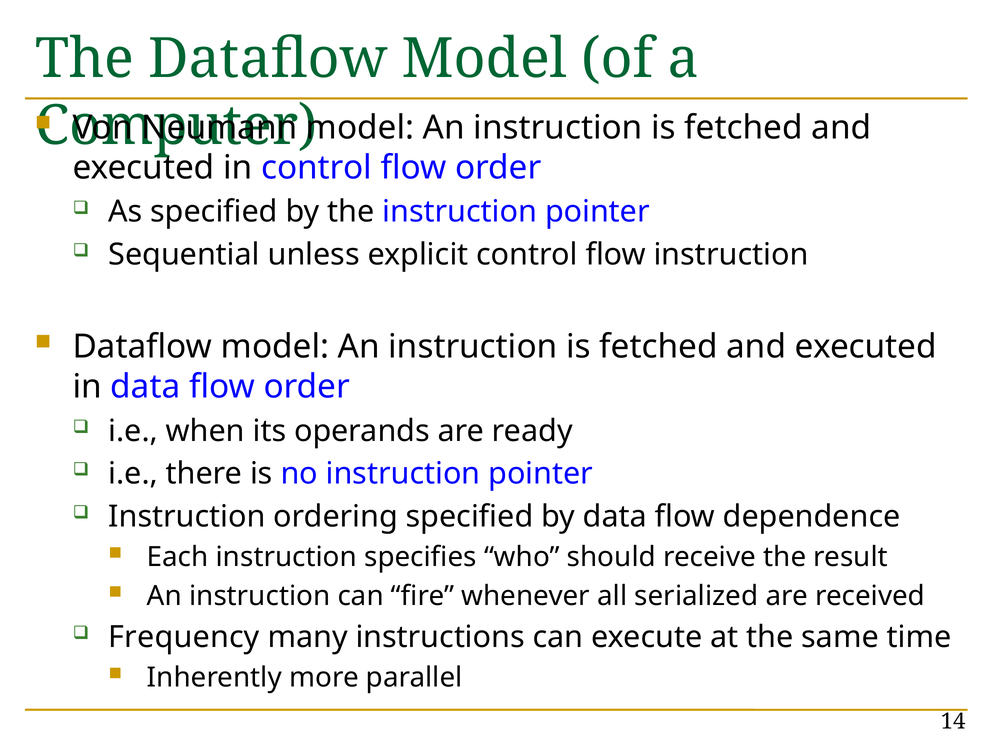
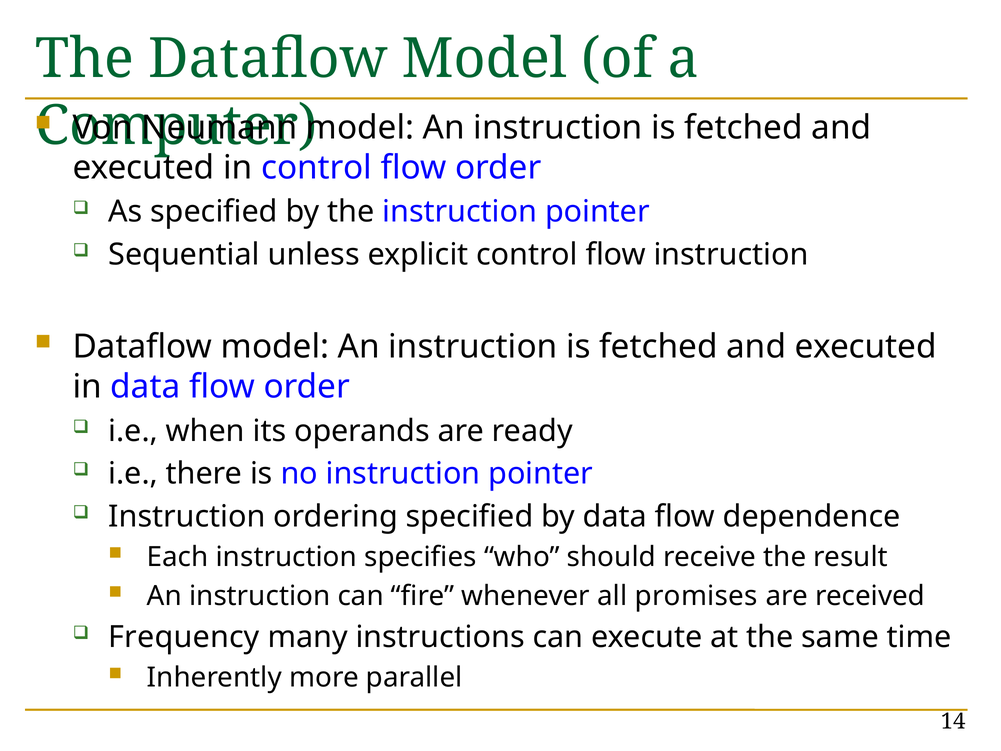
serialized: serialized -> promises (696, 596)
